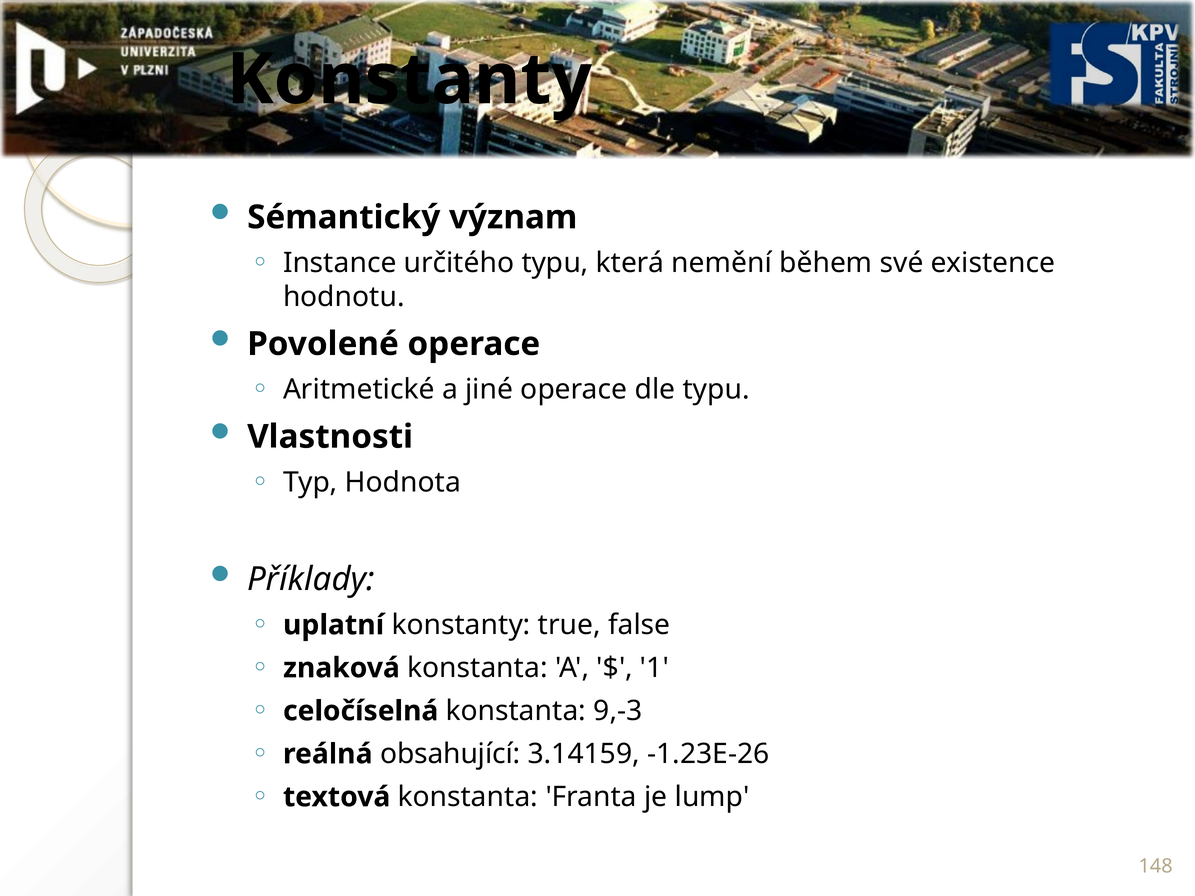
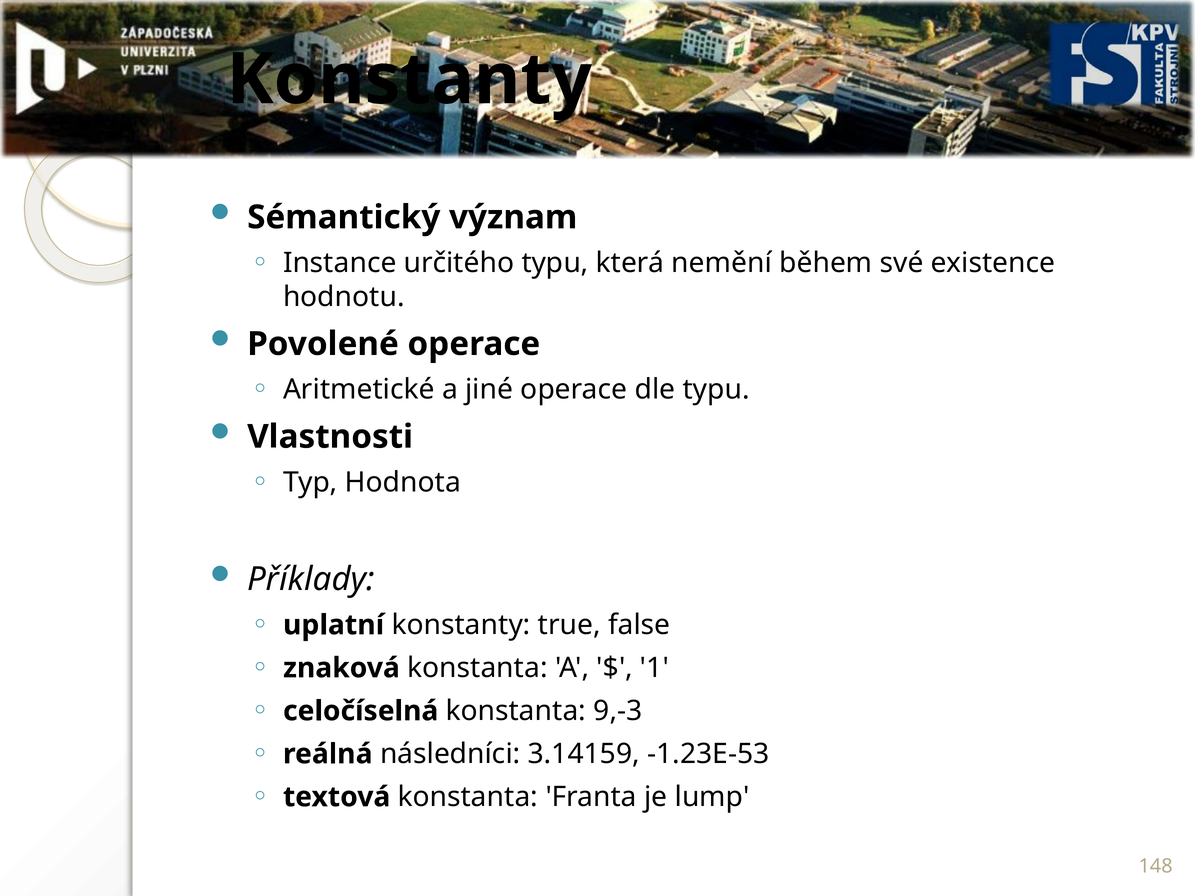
obsahující: obsahující -> následníci (450, 754)
-1.23E-26: -1.23E-26 -> -1.23E-53 (708, 754)
